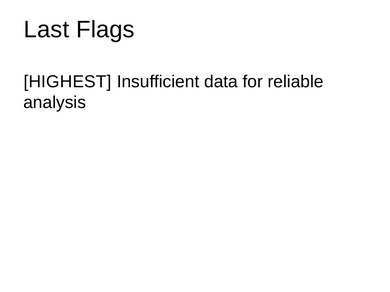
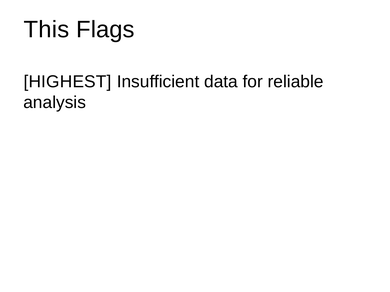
Last: Last -> This (46, 30)
